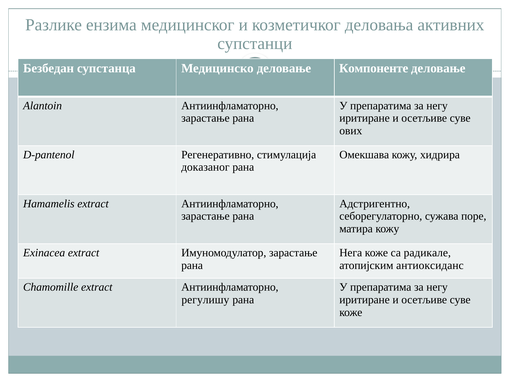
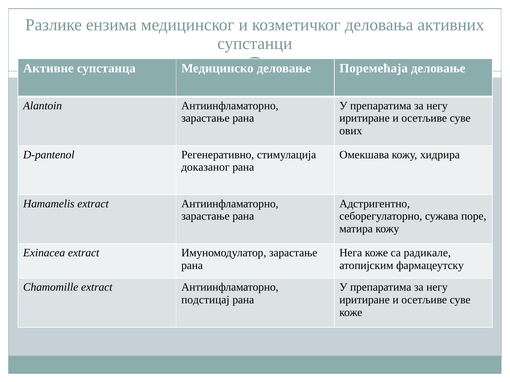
Безбедан: Безбедан -> Активне (48, 68)
Компоненте: Компоненте -> Поремећаја (374, 68)
антиоксиданс: антиоксиданс -> фармацеутску (430, 266)
регулишу: регулишу -> подстицај (205, 300)
